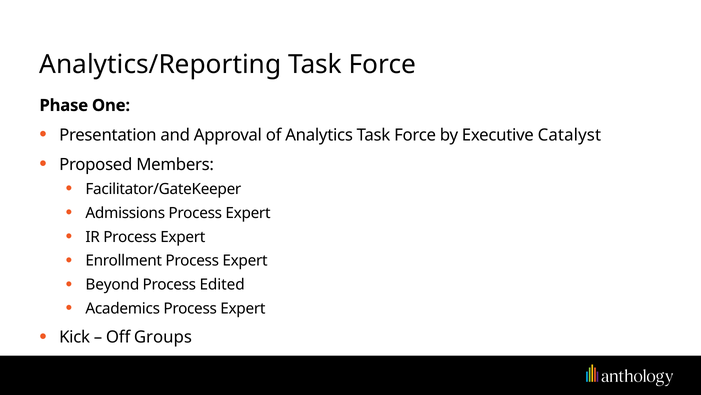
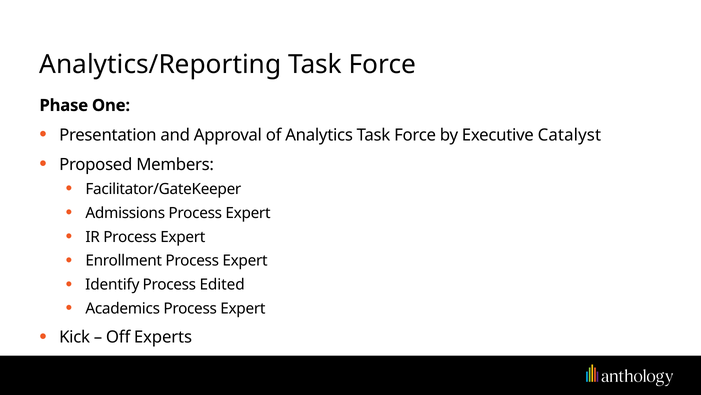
Beyond: Beyond -> Identify (112, 284)
Groups: Groups -> Experts (163, 337)
